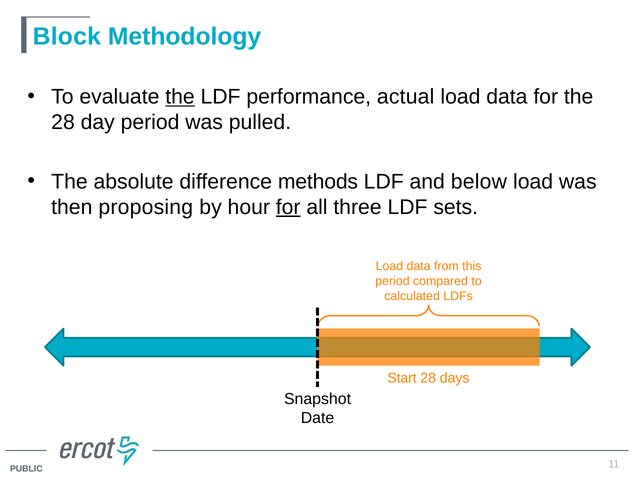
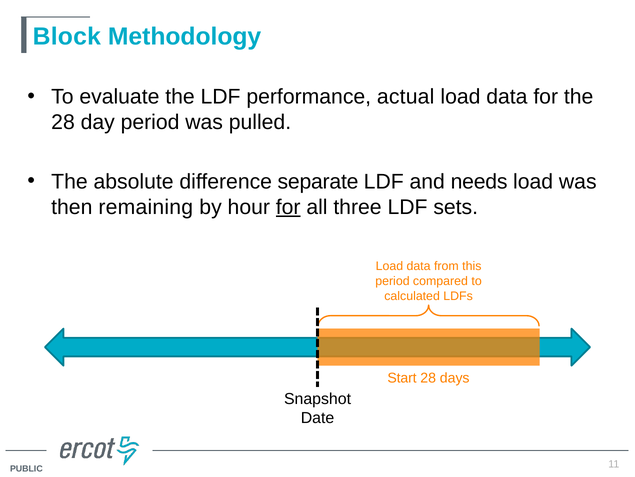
the underline: present -> none (180, 97)
methods: methods -> separate (318, 181)
below: below -> needs (479, 181)
proposing: proposing -> remaining (146, 207)
